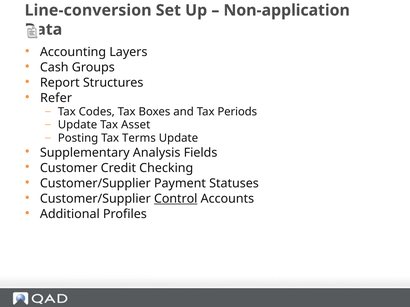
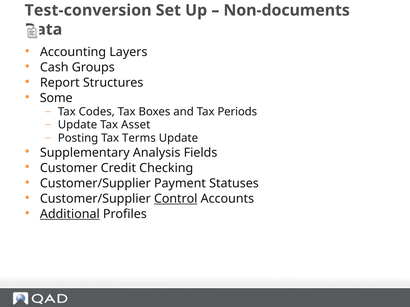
Line-conversion: Line-conversion -> Test-conversion (88, 10)
Non-application: Non-application -> Non-documents (287, 10)
Refer: Refer -> Some (56, 98)
Additional underline: none -> present (70, 214)
